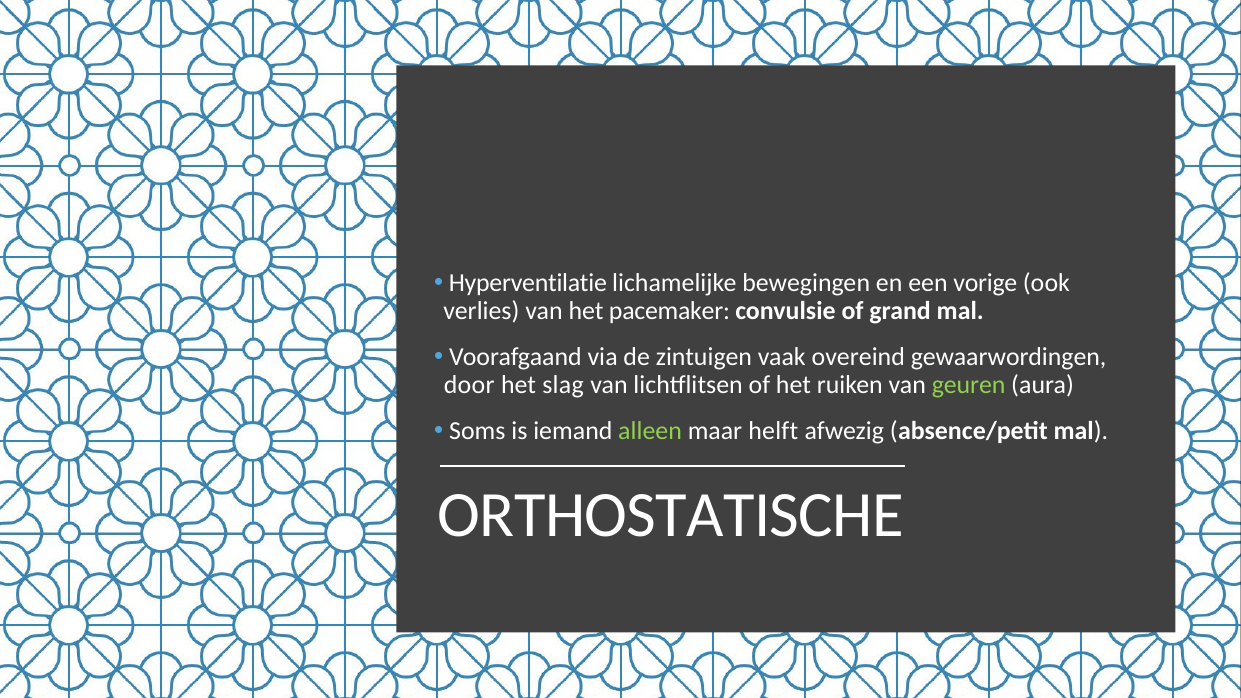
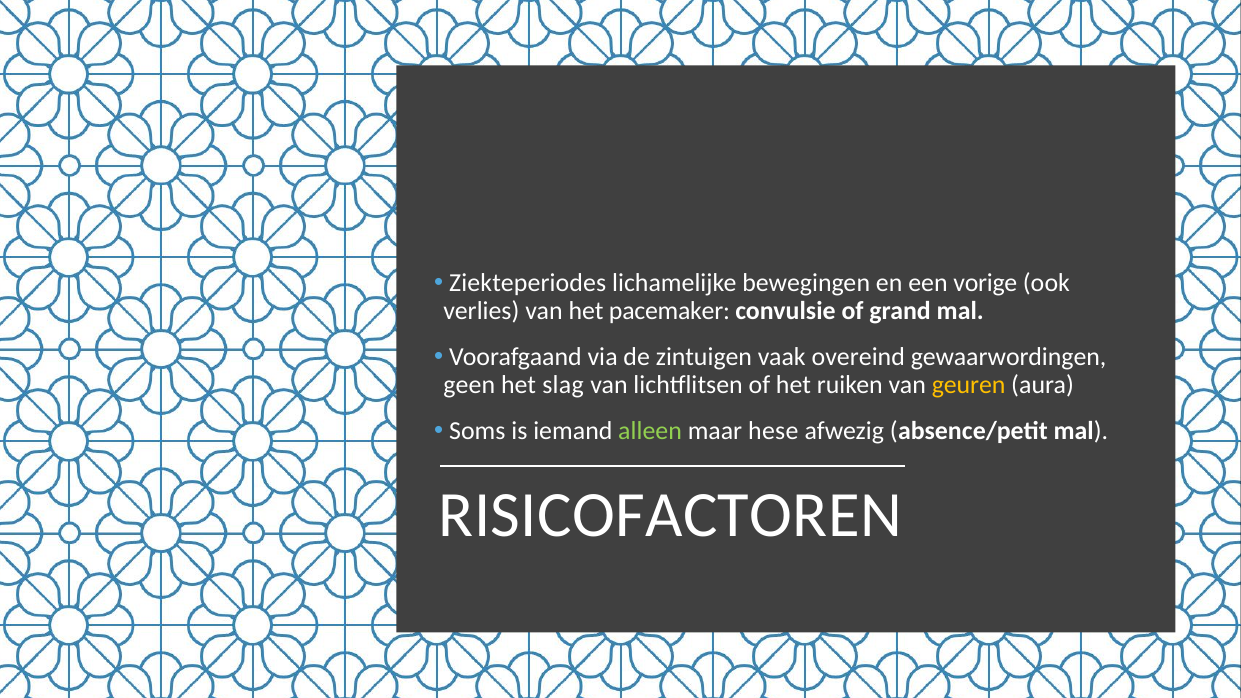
Hyperventilatie: Hyperventilatie -> Ziekteperiodes (528, 283)
door: door -> geen (469, 385)
geuren colour: light green -> yellow (969, 385)
helft: helft -> hese (773, 431)
ORTHOSTATISCHE: ORTHOSTATISCHE -> RISICOFACTOREN (670, 515)
